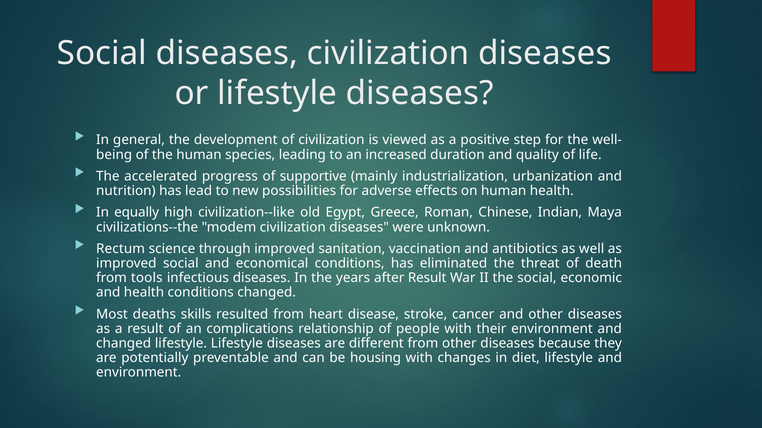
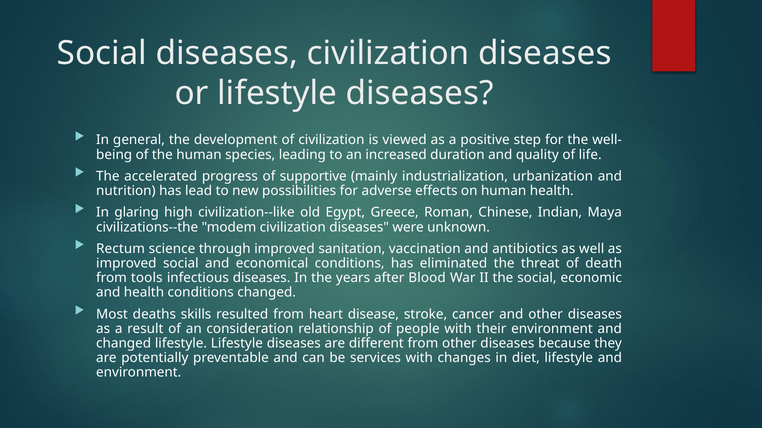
equally: equally -> glaring (137, 213)
after Result: Result -> Blood (427, 278)
complications: complications -> consideration (250, 329)
housing: housing -> services (375, 358)
